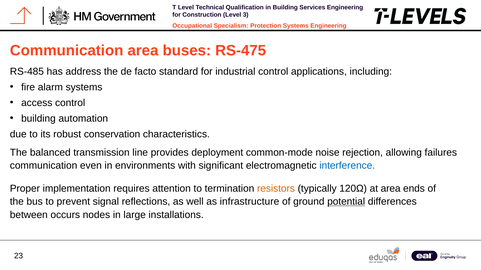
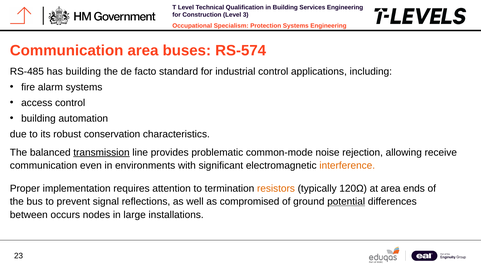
RS-475: RS-475 -> RS-574 (241, 51)
has address: address -> building (83, 72)
transmission underline: none -> present (101, 153)
deployment: deployment -> problematic (217, 153)
failures: failures -> receive (441, 153)
interference colour: blue -> orange (347, 166)
infrastructure: infrastructure -> compromised (250, 202)
